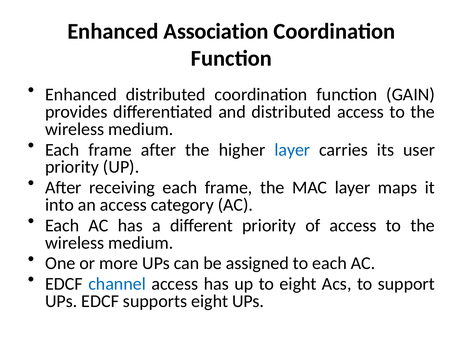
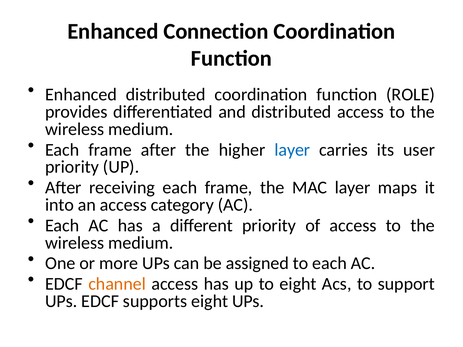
Association: Association -> Connection (216, 31)
GAIN: GAIN -> ROLE (411, 95)
channel colour: blue -> orange (117, 284)
